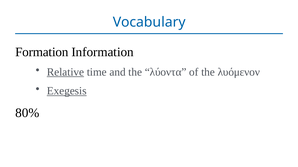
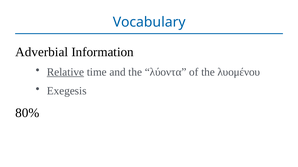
Formation: Formation -> Adverbial (42, 52)
λυόμενον: λυόμενον -> λυομένου (239, 72)
Exegesis underline: present -> none (67, 91)
